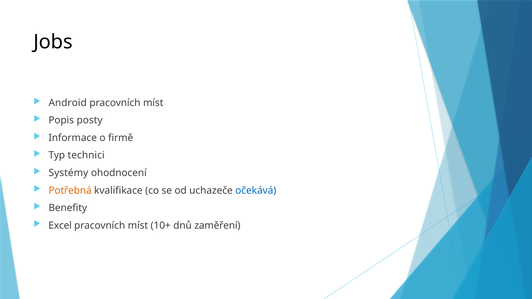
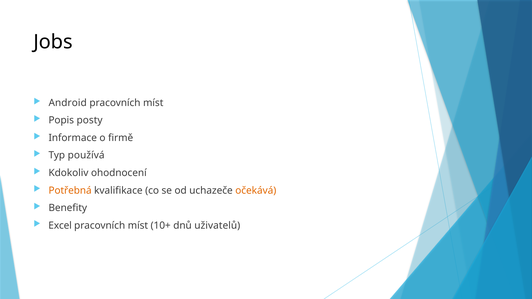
technici: technici -> používá (86, 156)
Systémy: Systémy -> Kdokoliv (68, 173)
očekává colour: blue -> orange (256, 191)
zaměření: zaměření -> uživatelů (217, 226)
